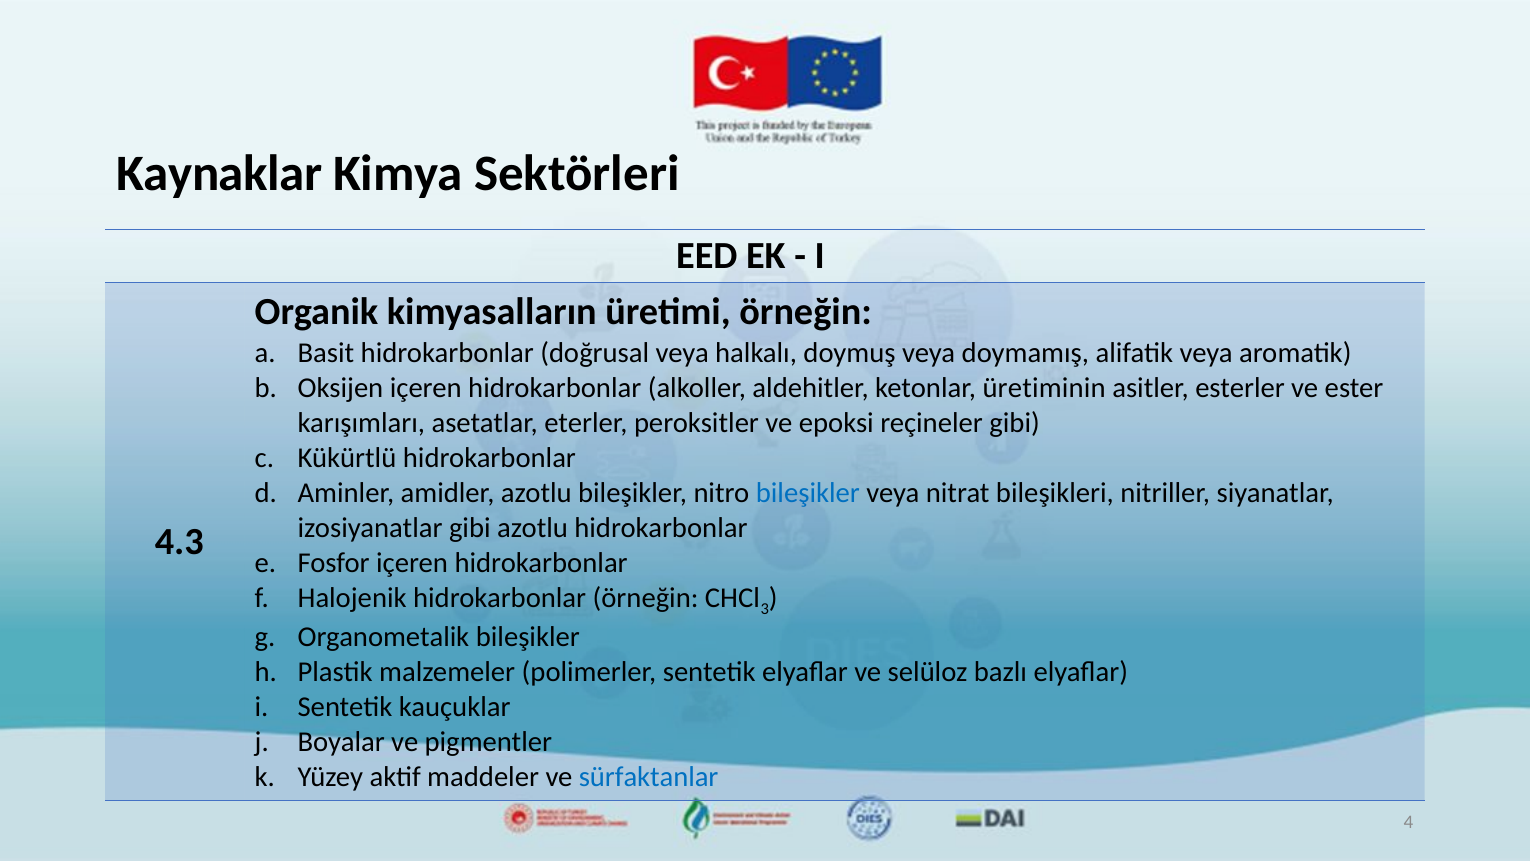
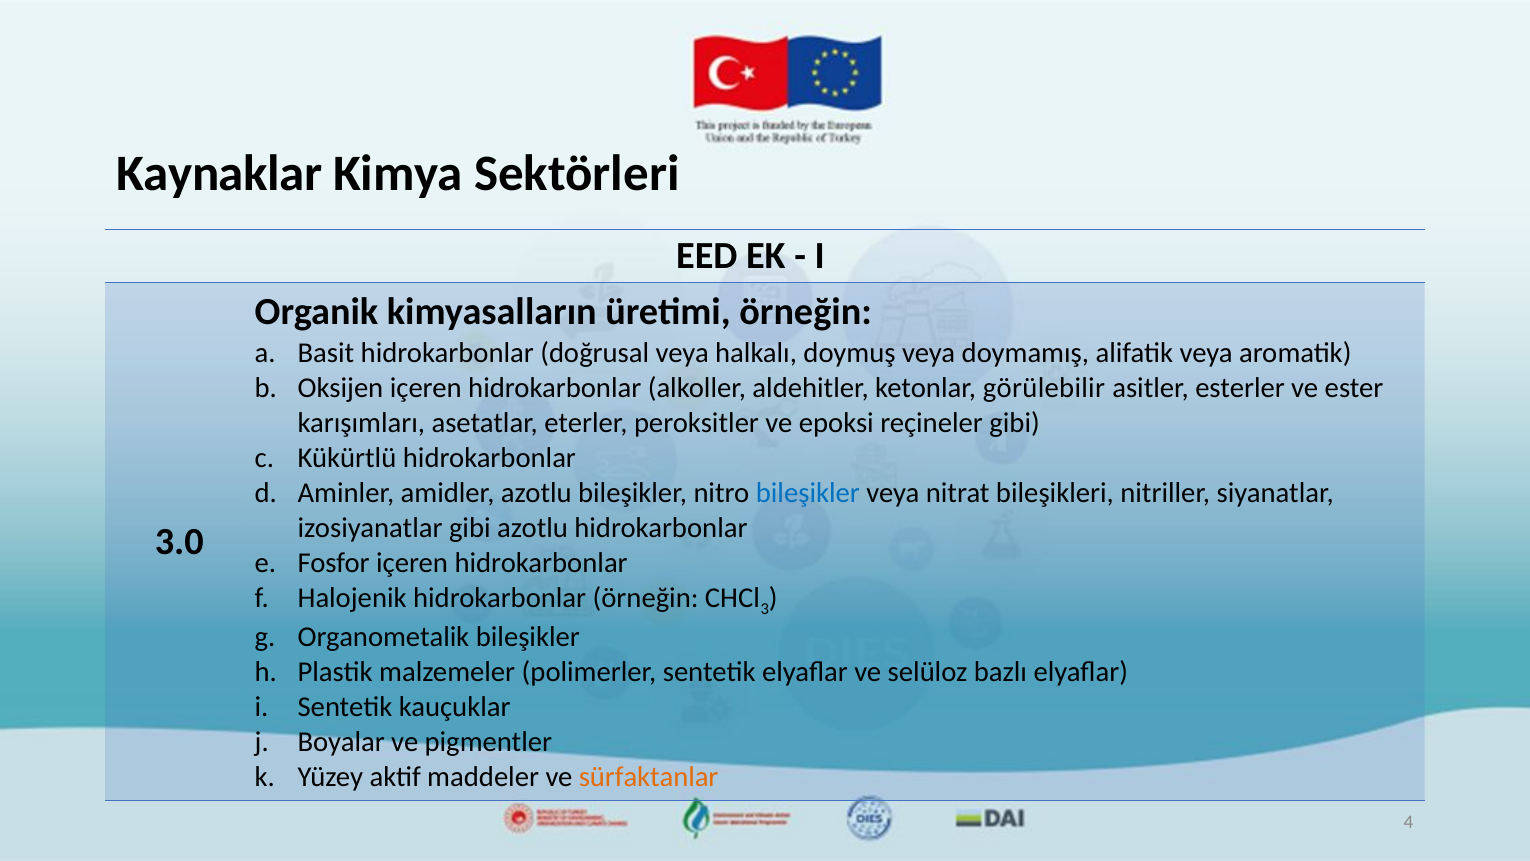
üretiminin: üretiminin -> görülebilir (1044, 388)
4.3: 4.3 -> 3.0 (179, 542)
sürfaktanlar colour: blue -> orange (649, 777)
